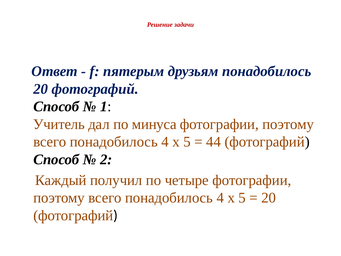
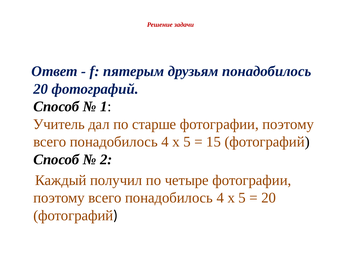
минуса: минуса -> старше (154, 124)
44: 44 -> 15 (214, 142)
